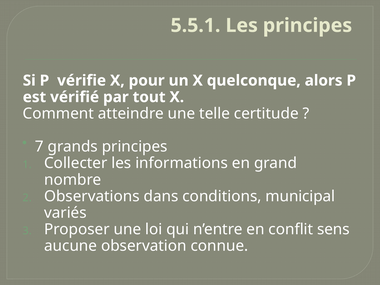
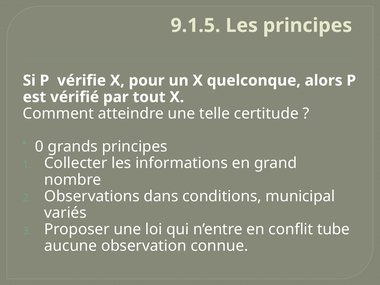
5.5.1: 5.5.1 -> 9.1.5 (195, 25)
7: 7 -> 0 (39, 147)
sens: sens -> tube (333, 229)
